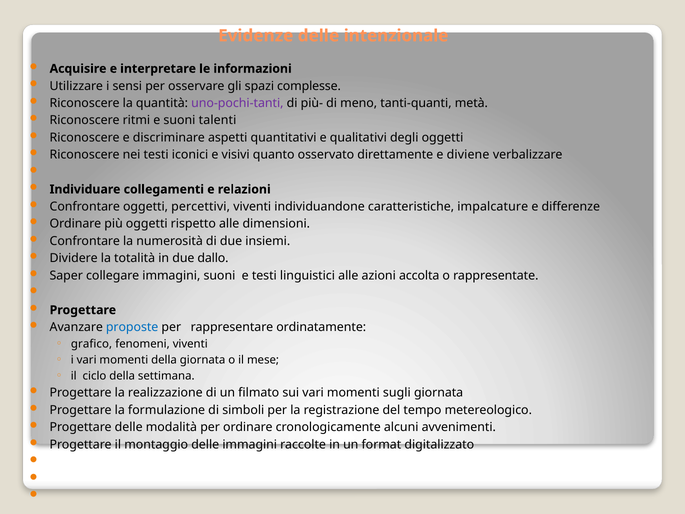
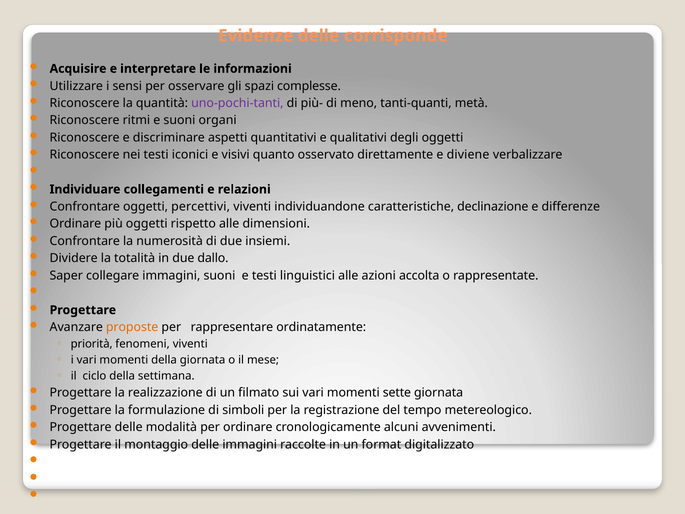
intenzionale: intenzionale -> corrisponde (396, 36)
talenti: talenti -> organi (218, 120)
impalcature: impalcature -> declinazione (493, 207)
proposte colour: blue -> orange (132, 327)
grafico: grafico -> priorità (92, 344)
sugli: sugli -> sette (397, 393)
